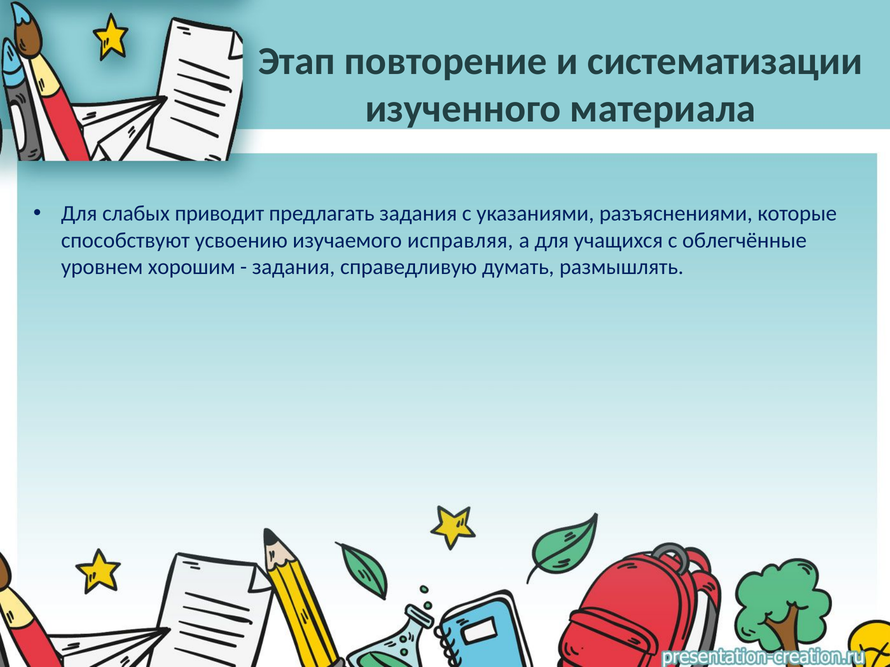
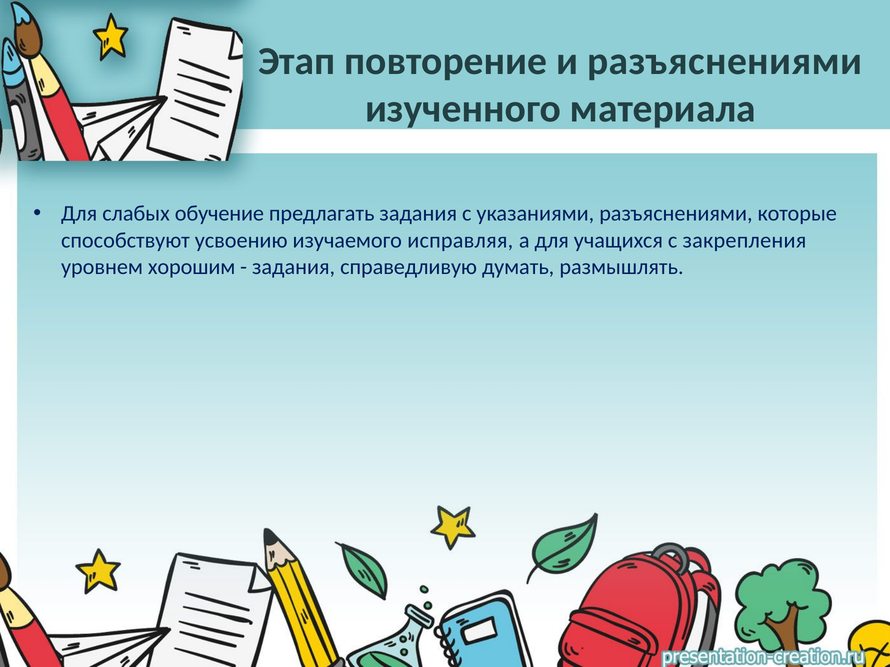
и систематизации: систематизации -> разъяснениями (725, 61)
приводит: приводит -> обучение (219, 214)
облегчённые: облегчённые -> закрепления (744, 240)
